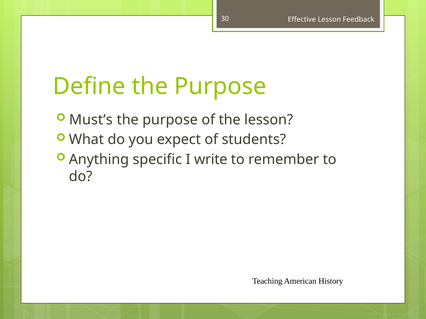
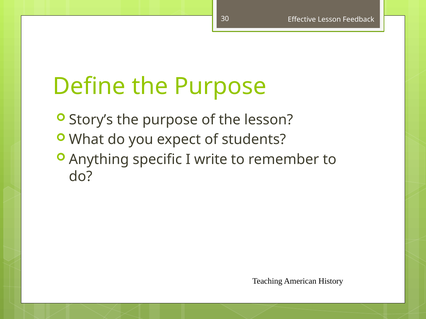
Must’s: Must’s -> Story’s (91, 120)
